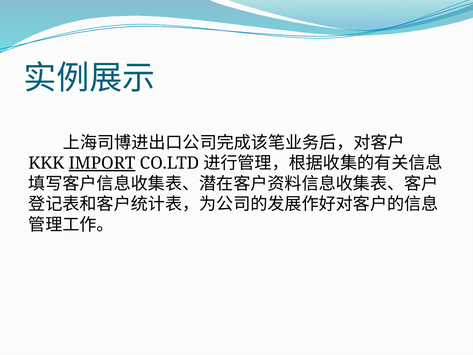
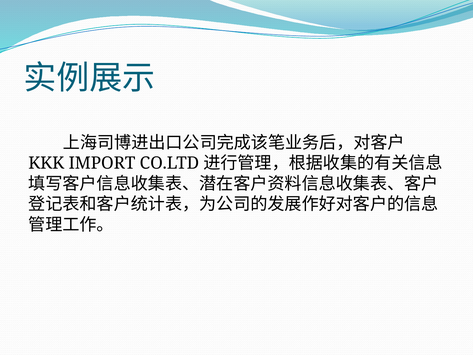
IMPORT underline: present -> none (102, 163)
